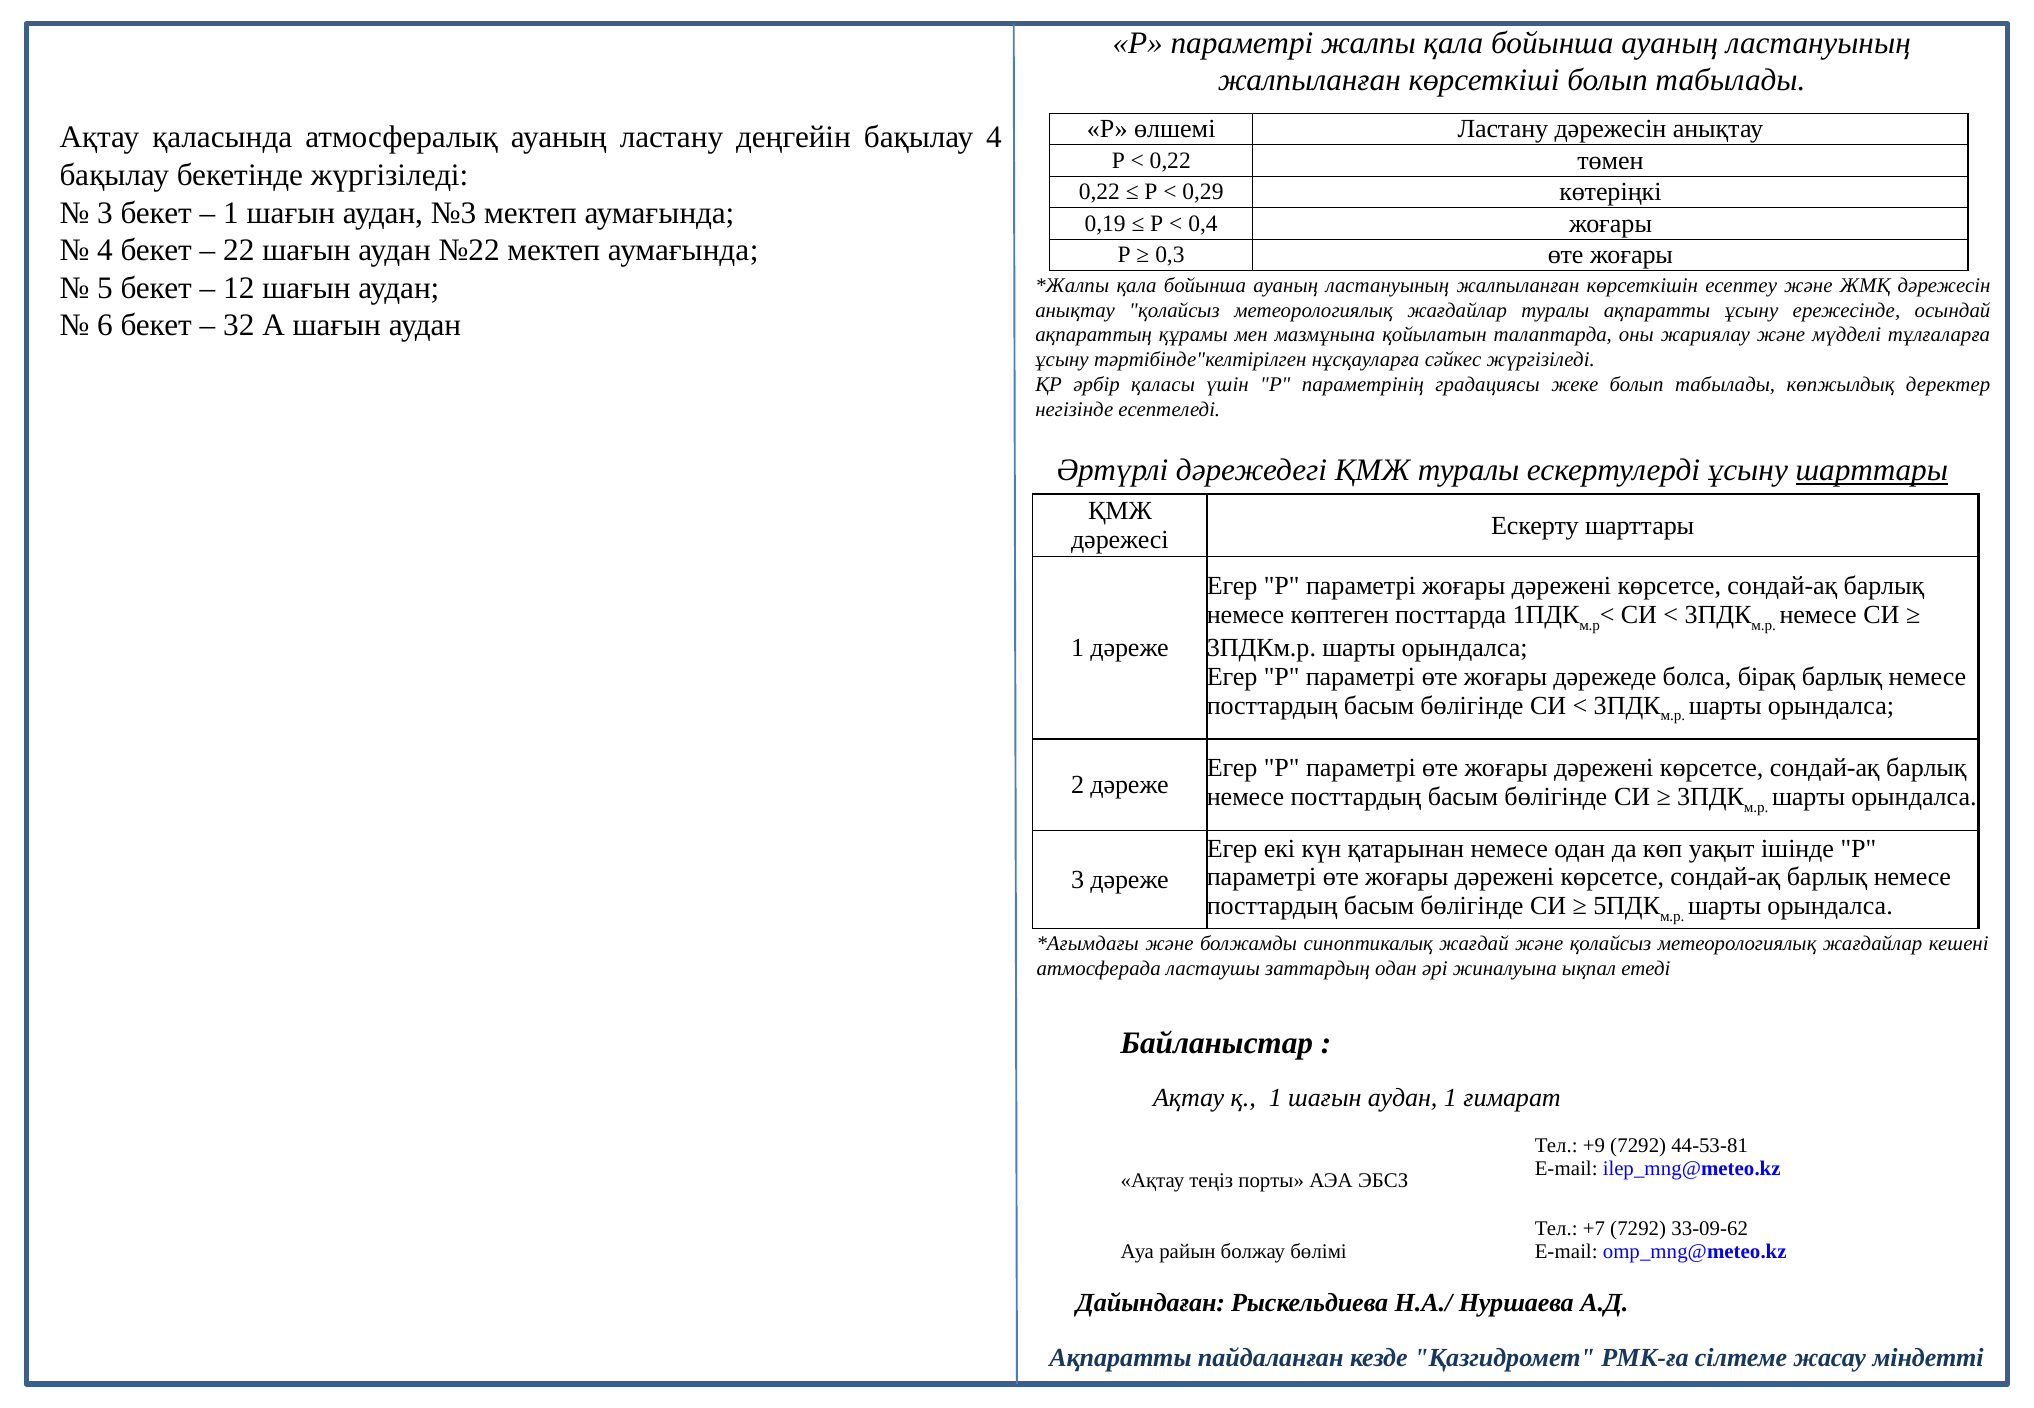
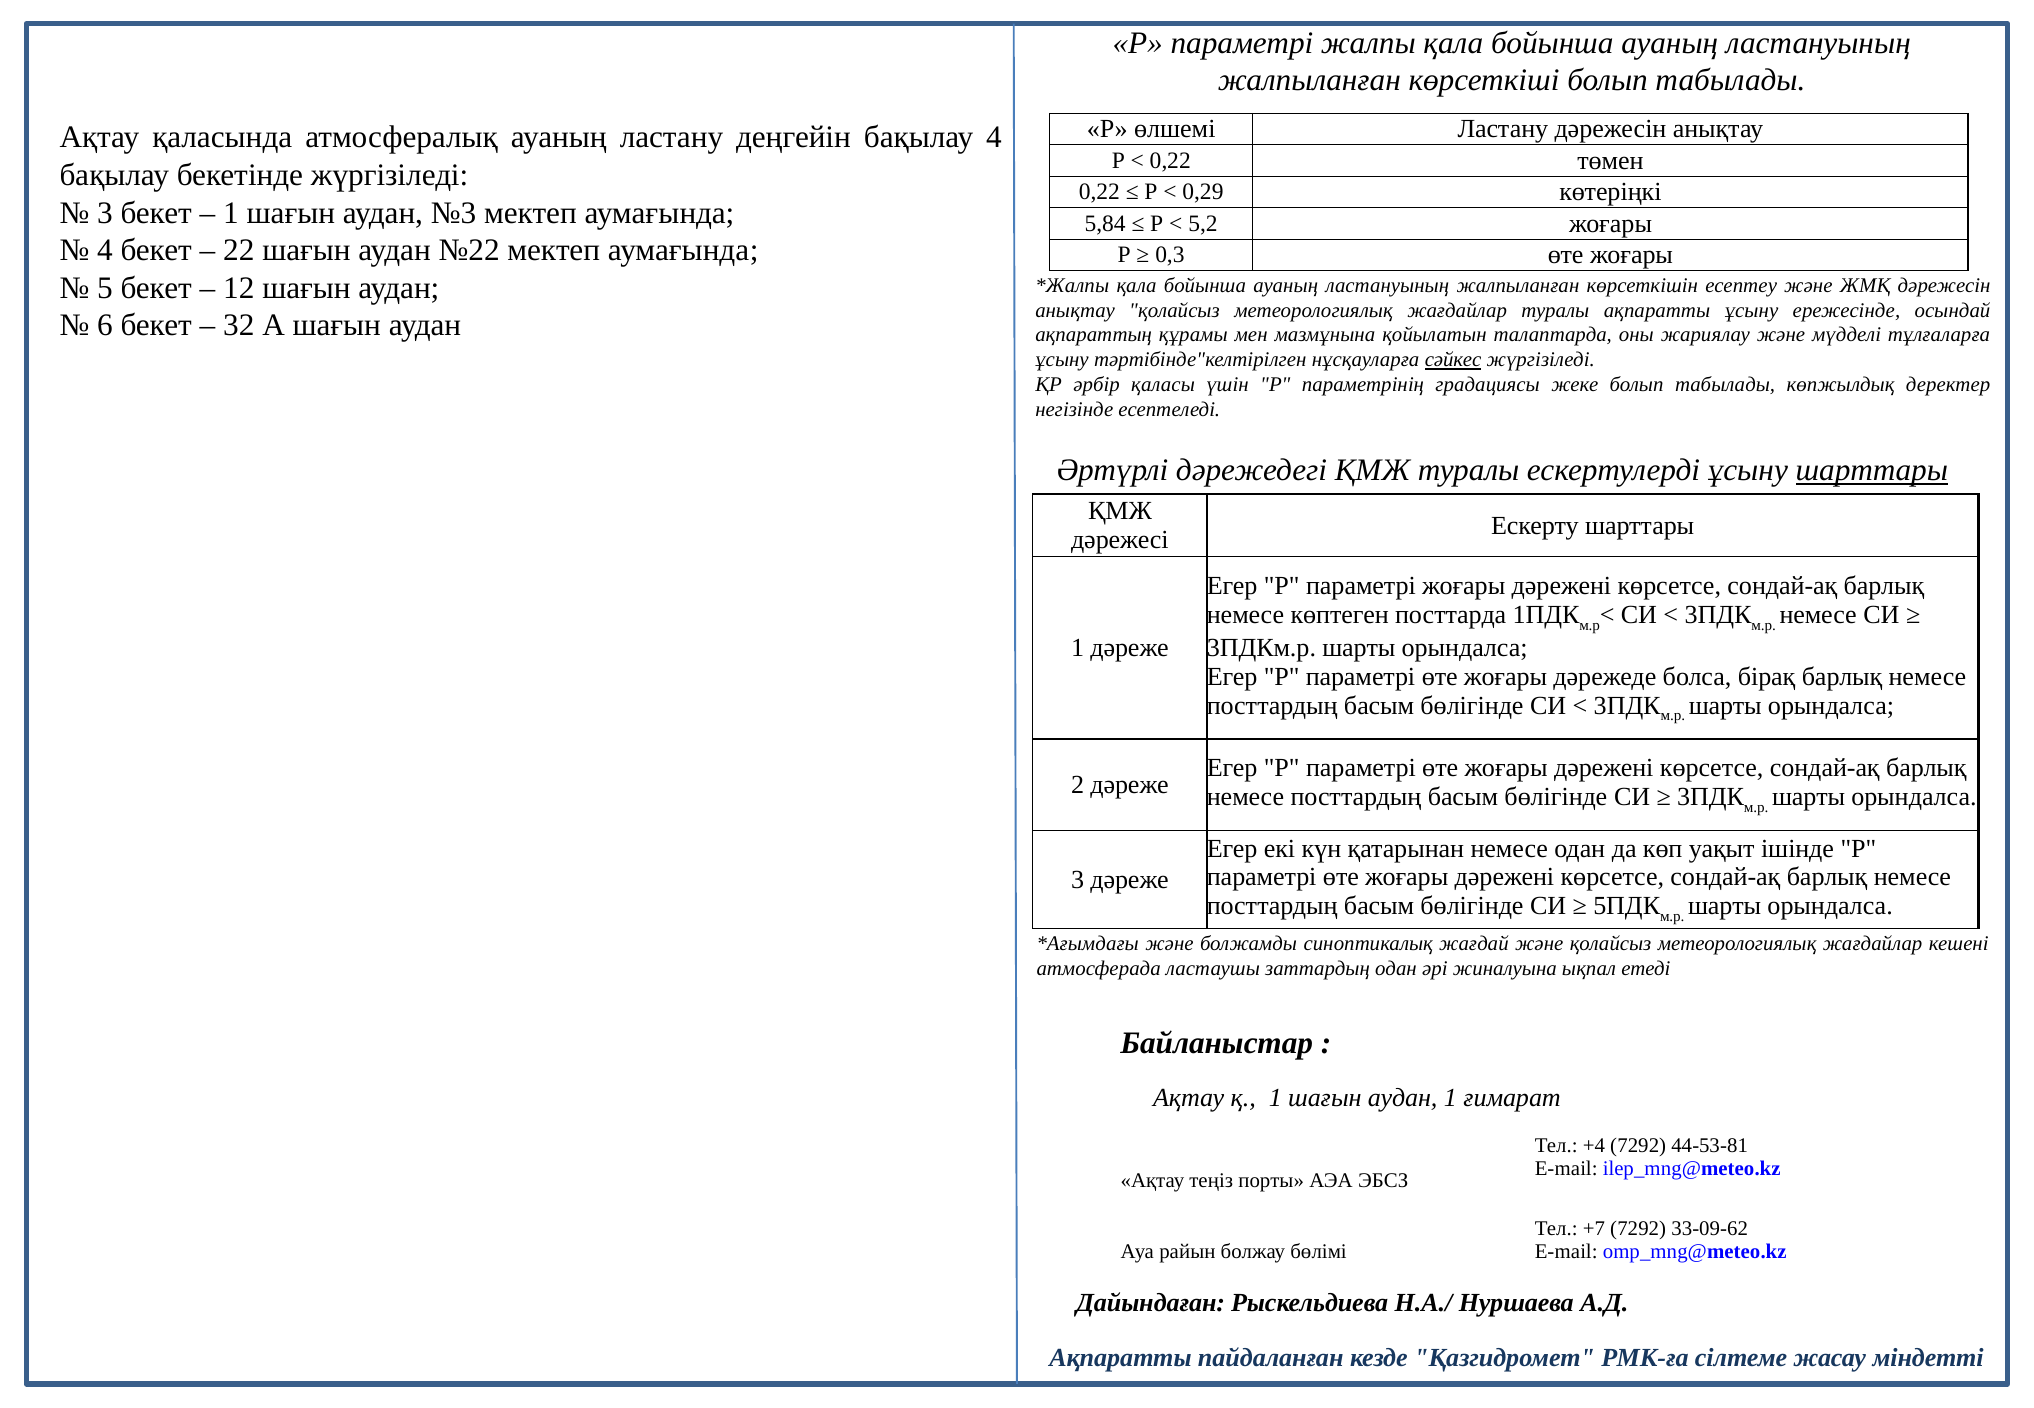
0,19: 0,19 -> 5,84 (1105, 224)
0,4: 0,4 -> 5,2 (1203, 224)
сәйкес underline: none -> present (1453, 360)
+9: +9 -> +4 (1594, 1146)
